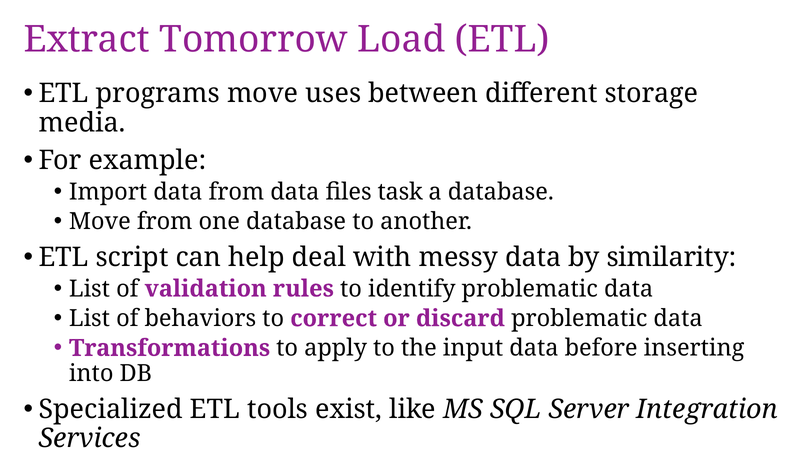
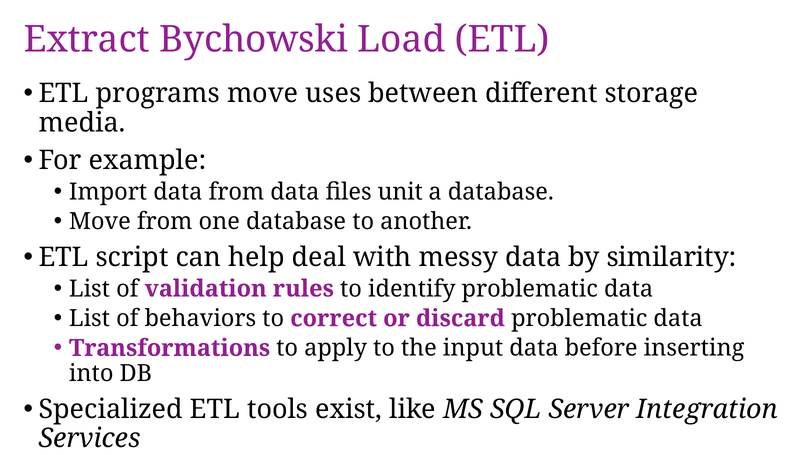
Tomorrow: Tomorrow -> Bychowski (254, 39)
task: task -> unit (400, 192)
